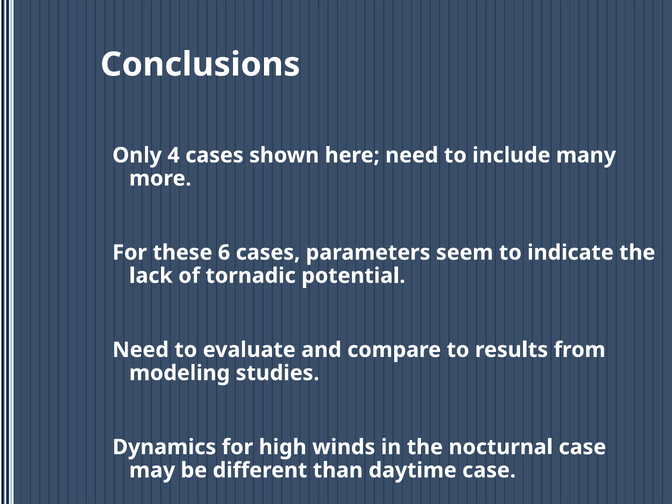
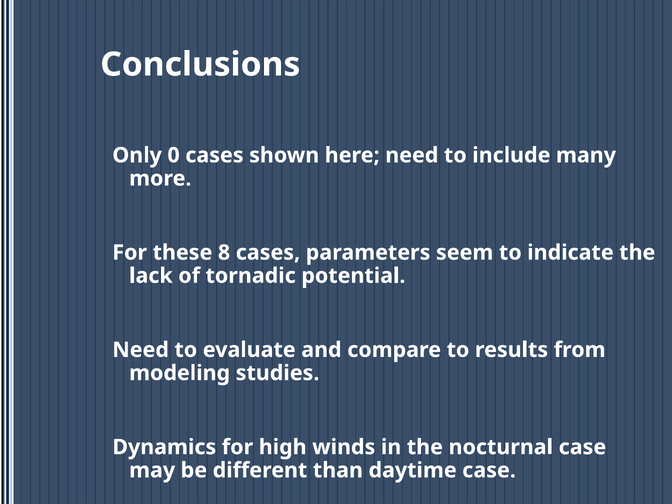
4: 4 -> 0 (174, 155)
6: 6 -> 8 (224, 253)
